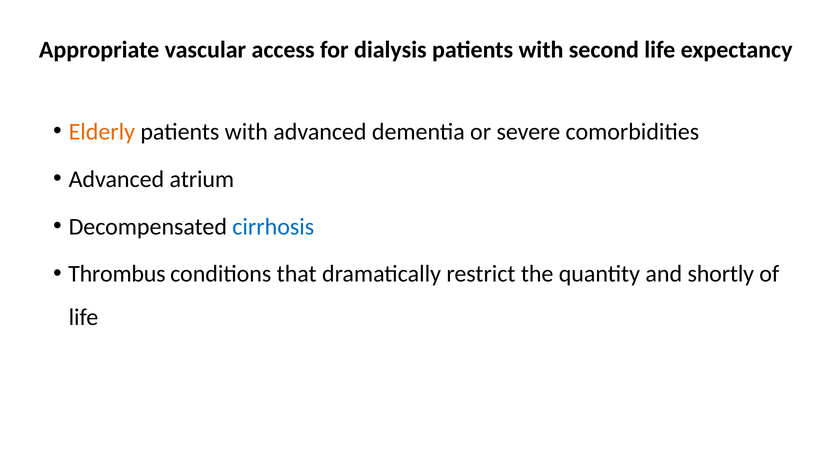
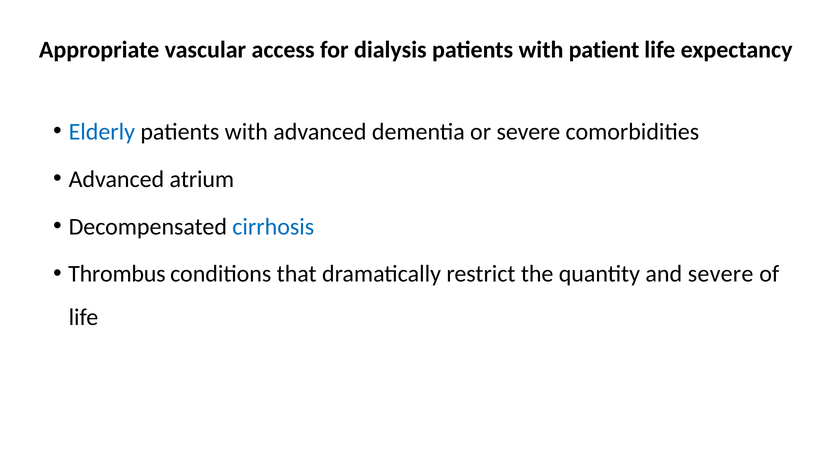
second: second -> patient (604, 50)
Elderly colour: orange -> blue (102, 132)
and shortly: shortly -> severe (721, 274)
